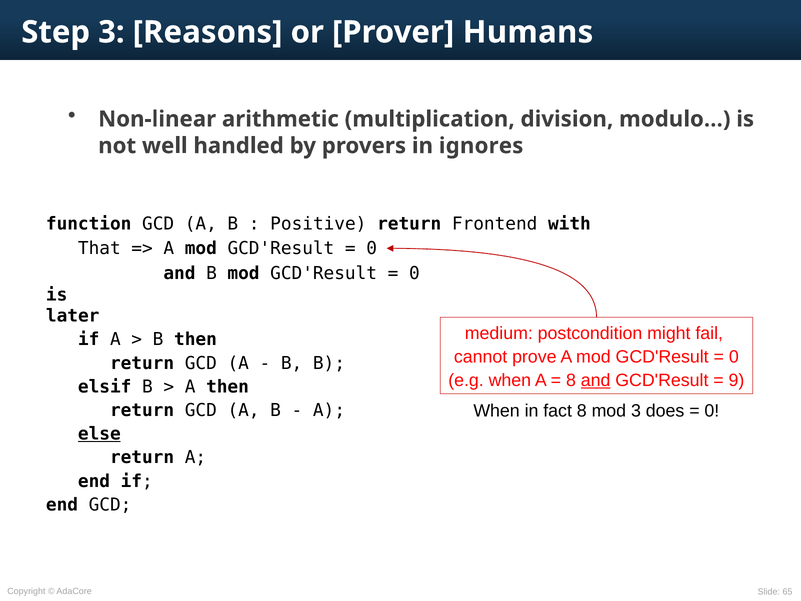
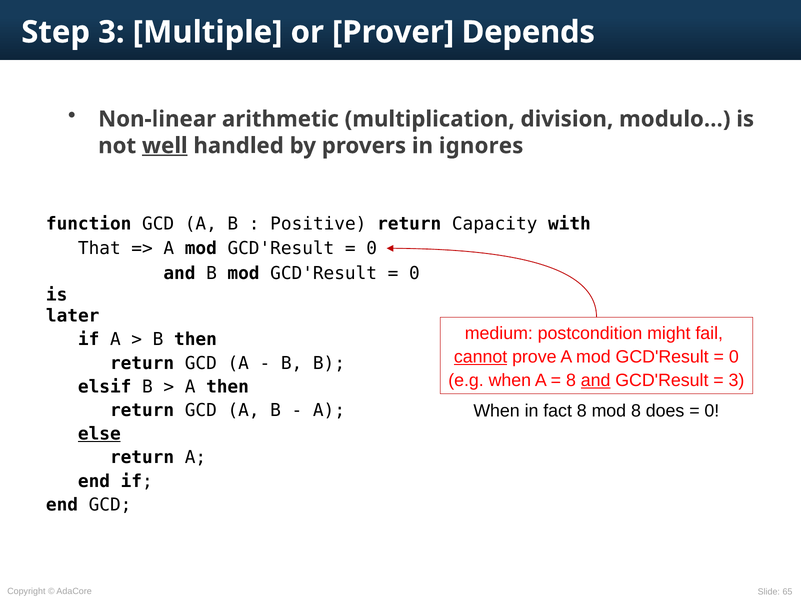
Reasons: Reasons -> Multiple (208, 32)
Humans: Humans -> Depends (528, 32)
well underline: none -> present (165, 146)
Frontend: Frontend -> Capacity (495, 224)
cannot underline: none -> present (481, 357)
9: 9 -> 3 (736, 380)
mod 3: 3 -> 8 (636, 411)
